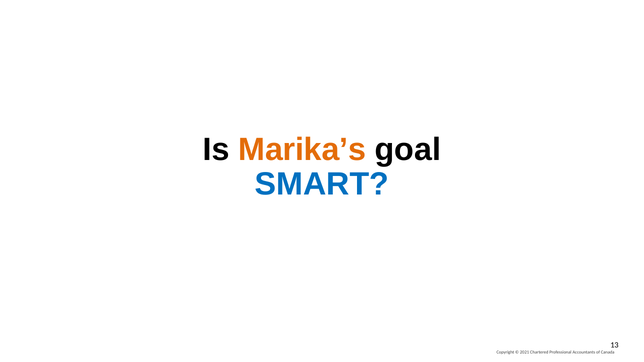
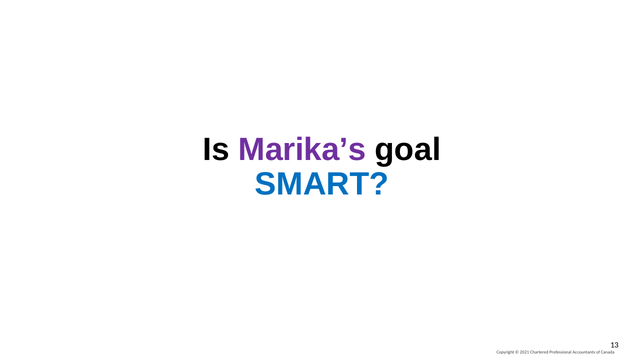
Marika’s colour: orange -> purple (302, 150)
